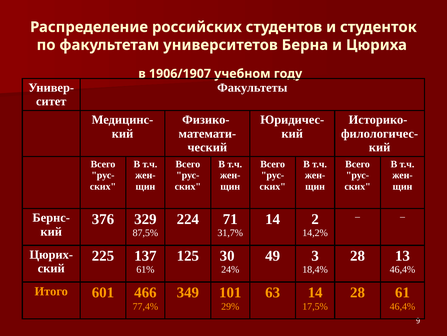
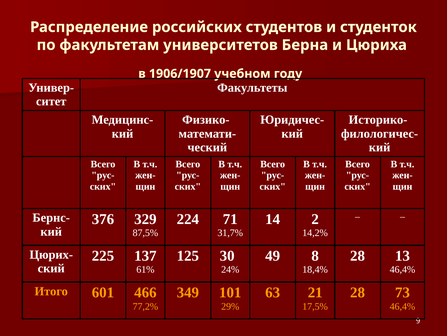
3: 3 -> 8 (315, 255)
63 14: 14 -> 21 (315, 292)
61: 61 -> 73 (402, 292)
77,4%: 77,4% -> 77,2% (145, 306)
